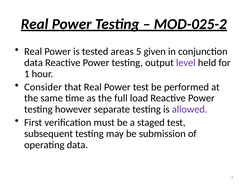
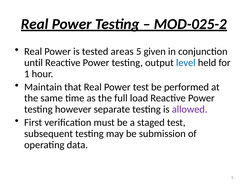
data: data -> until (34, 63)
level colour: purple -> blue (186, 63)
Consider: Consider -> Maintain (43, 87)
